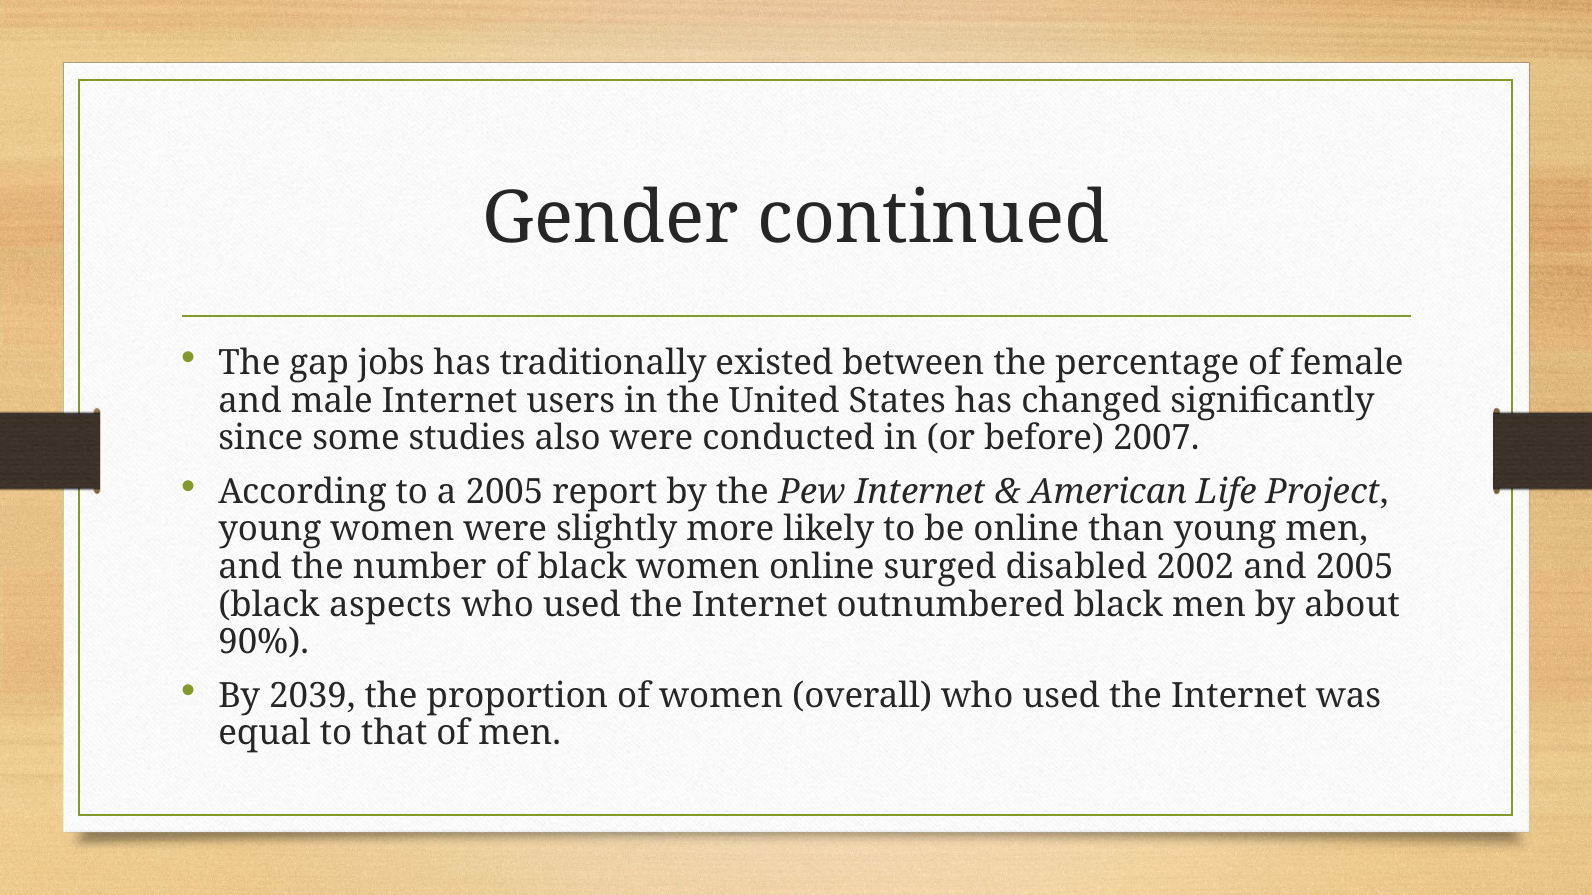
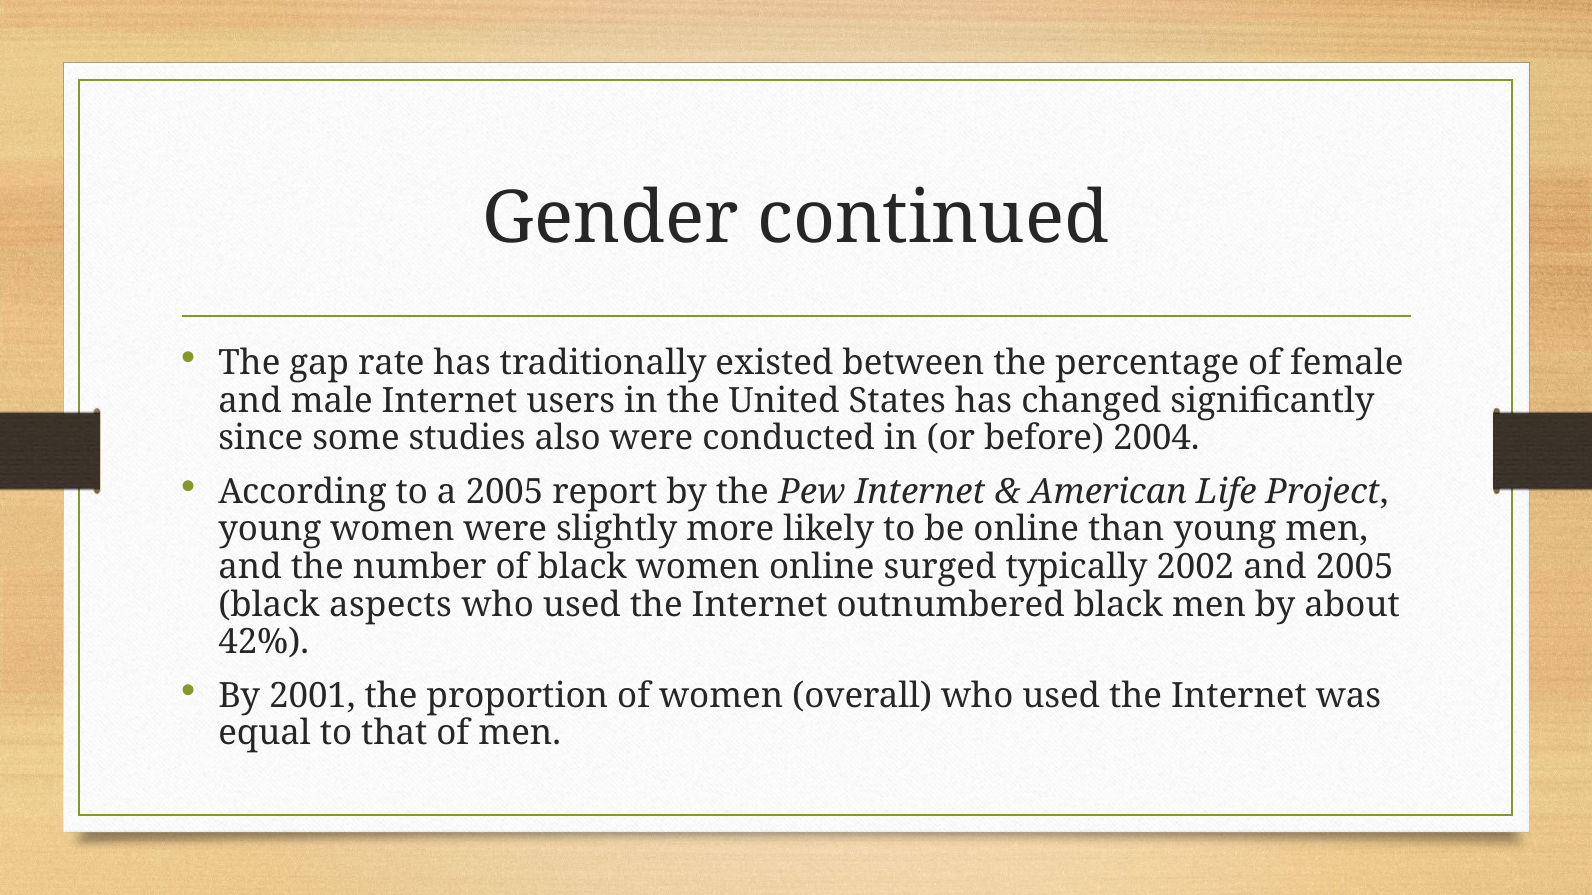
jobs: jobs -> rate (391, 363)
2007: 2007 -> 2004 (1156, 438)
disabled: disabled -> typically (1077, 567)
90%: 90% -> 42% (264, 643)
2039: 2039 -> 2001 (312, 696)
